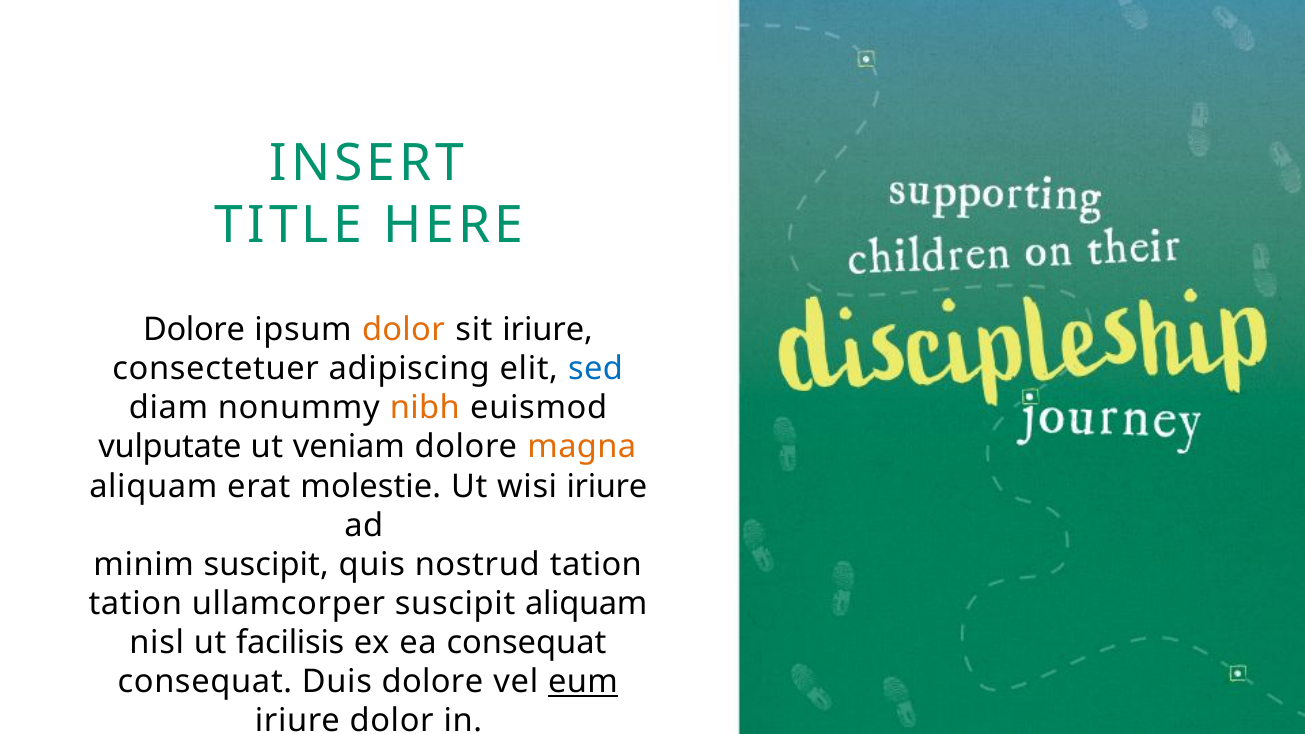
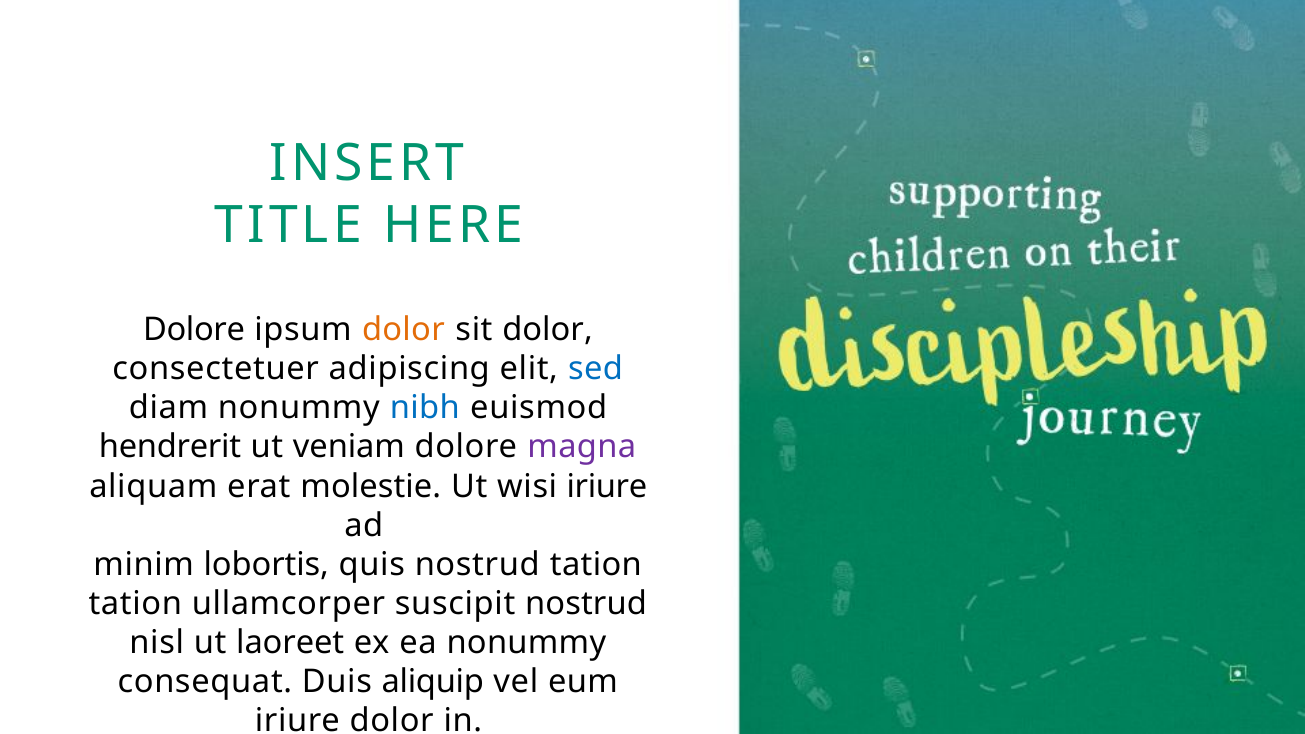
sit iriure: iriure -> dolor (548, 330)
nibh colour: orange -> blue (425, 408)
vulputate: vulputate -> hendrerit (170, 447)
magna colour: orange -> purple (582, 447)
minim suscipit: suscipit -> lobortis (266, 565)
suscipit aliquam: aliquam -> nostrud (586, 604)
facilisis: facilisis -> laoreet (290, 643)
ea consequat: consequat -> nonummy (526, 643)
Duis dolore: dolore -> aliquip (433, 682)
eum underline: present -> none (583, 682)
